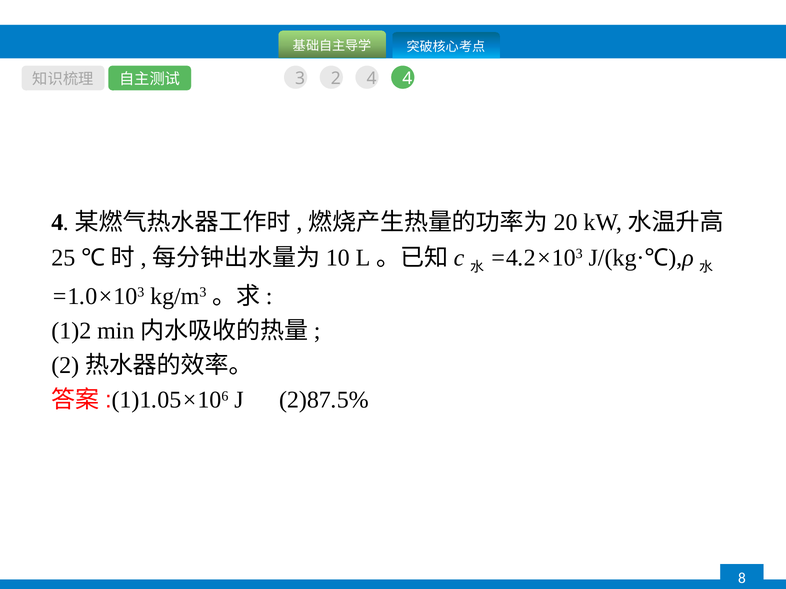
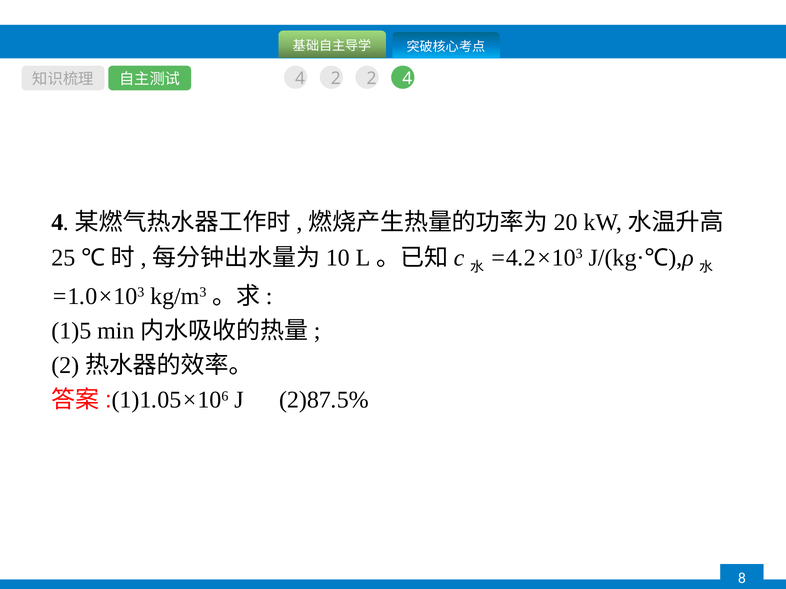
3: 3 -> 4 (300, 79)
2 4: 4 -> 2 (372, 79)
1)2: 1)2 -> 1)5 (71, 331)
